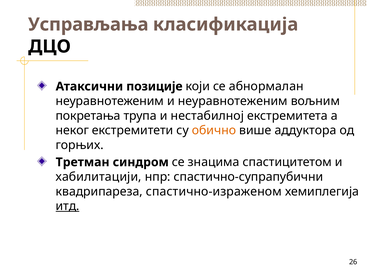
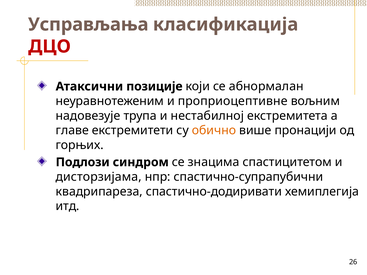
ДЦО colour: black -> red (49, 47)
и неуравнотеженим: неуравнотеженим -> проприоцептивне (233, 101)
покретања: покретања -> надовезује (88, 116)
неког: неког -> главе (72, 131)
аддуктора: аддуктора -> пронацији (306, 131)
Третман: Третман -> Подлози (83, 162)
хабилитацији: хабилитацији -> дисторзијама (99, 177)
спастично-израженом: спастично-израженом -> спастично-додиривати (214, 192)
итд underline: present -> none (68, 206)
